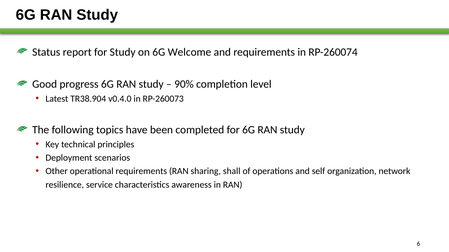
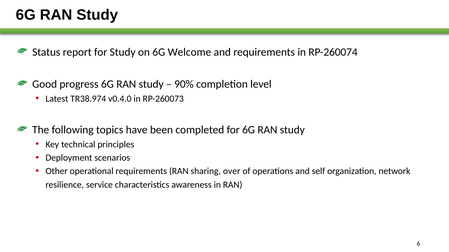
TR38.904: TR38.904 -> TR38.974 (88, 99)
shall: shall -> over (232, 172)
